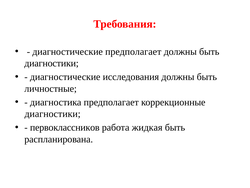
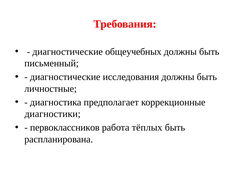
диагностические предполагает: предполагает -> общеучебных (133, 51)
диагностики: диагностики -> письменный (51, 63)
жидкая: жидкая -> тёплых (147, 127)
